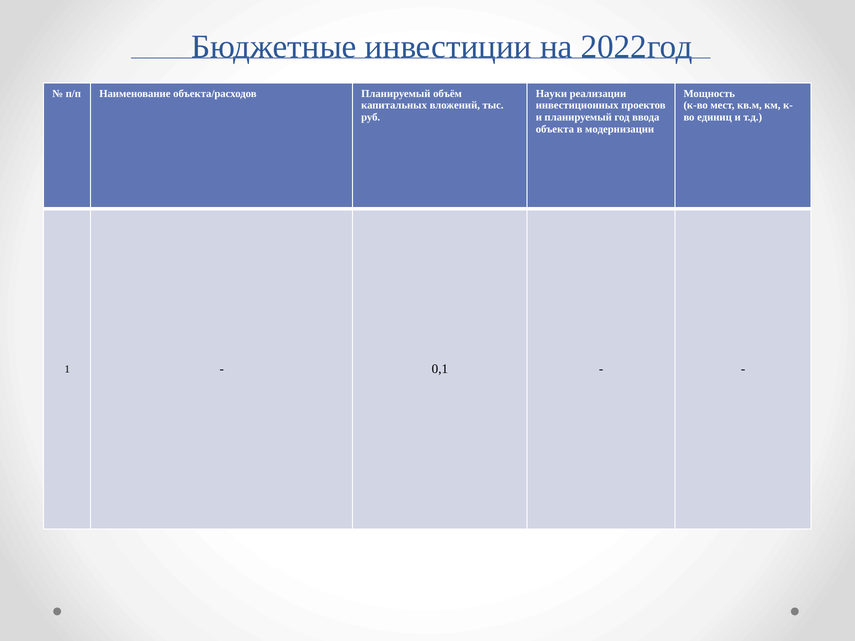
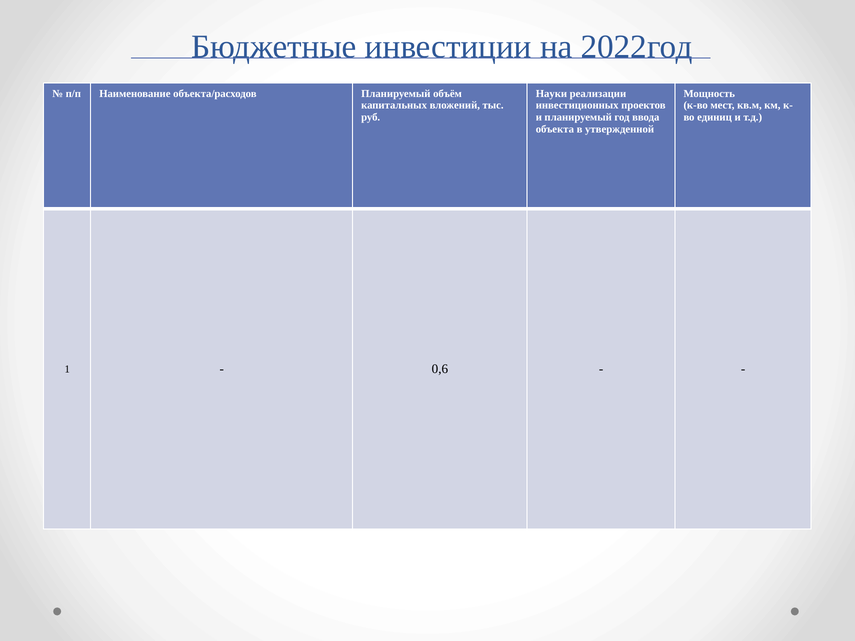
модернизации: модернизации -> утвержденной (620, 129)
0,1: 0,1 -> 0,6 (440, 369)
